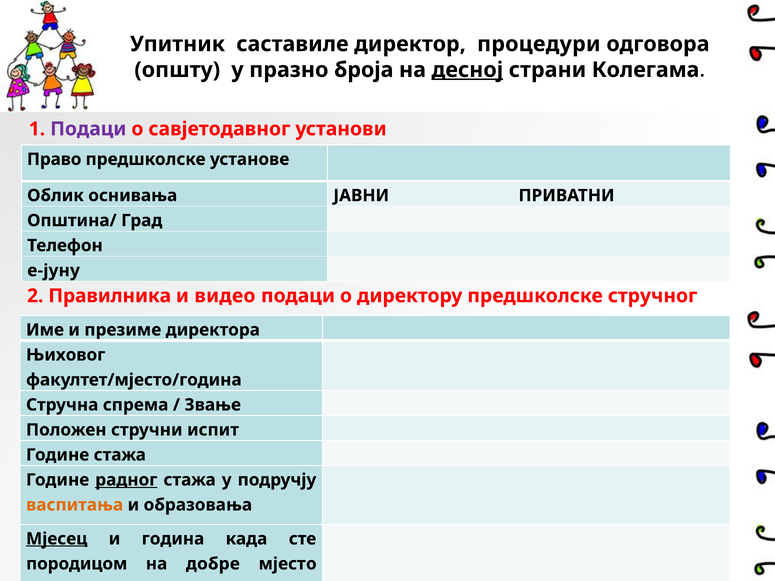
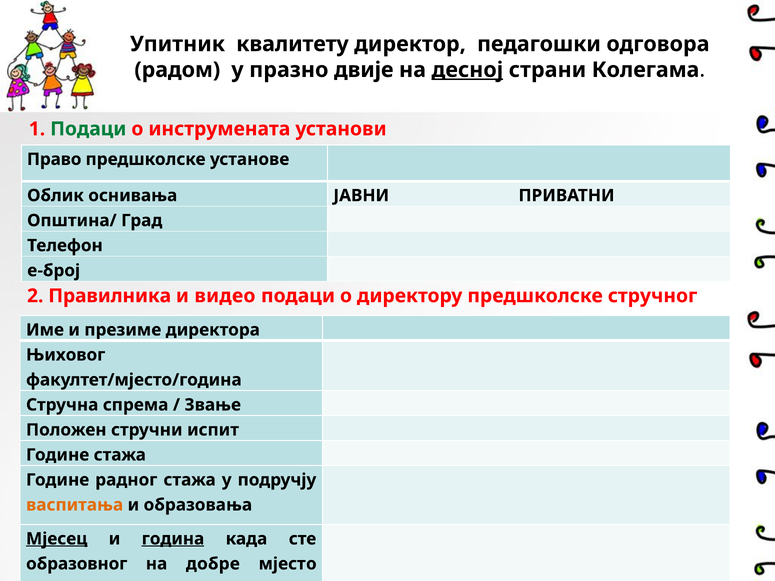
саставиле: саставиле -> квалитету (292, 44)
процедури: процедури -> педагошки (539, 44)
општу: општу -> радом (177, 70)
броја: броја -> двије (364, 70)
Подаци colour: purple -> green (88, 129)
савјетодавног: савјетодавног -> инструмената (219, 129)
e-јуну: e-јуну -> e-број (54, 271)
радног underline: present -> none (126, 480)
година underline: none -> present (173, 539)
породицом: породицом -> образовног (77, 564)
